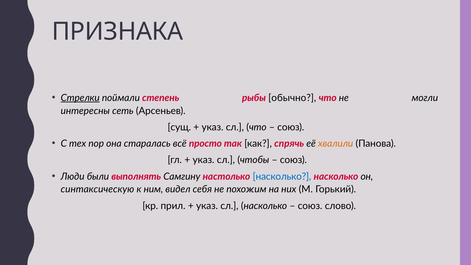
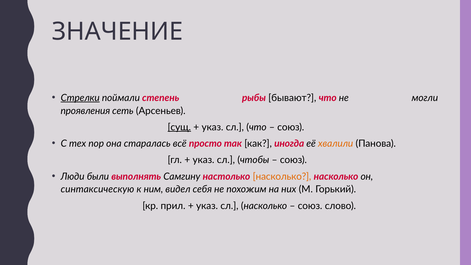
ПРИЗНАКА: ПРИЗНАКА -> ЗНАЧЕНИЕ (117, 32)
обычно: обычно -> бывают (292, 98)
интересны: интересны -> проявления (85, 111)
сущ underline: none -> present (179, 127)
спрячь: спрячь -> иногда (289, 144)
насколько colour: blue -> orange (282, 176)
